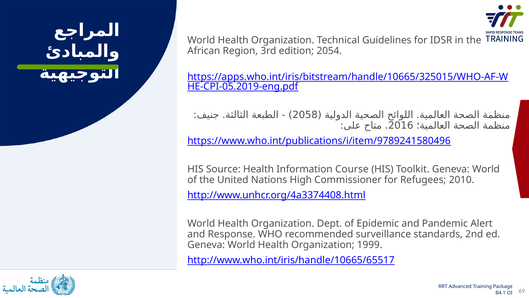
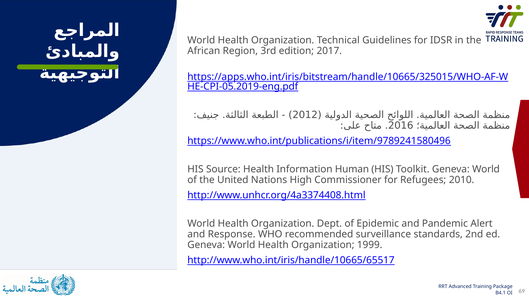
2054: 2054 -> 2017 (329, 51)
2058: 2058 -> 2012 (305, 115)
Course: Course -> Human (352, 169)
